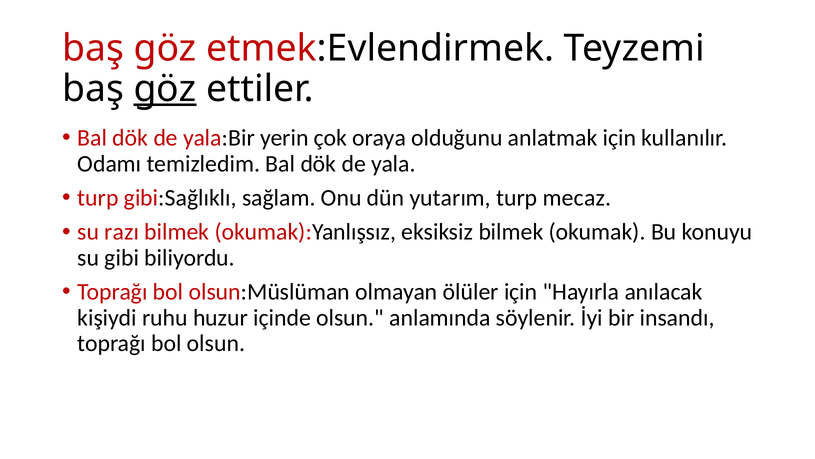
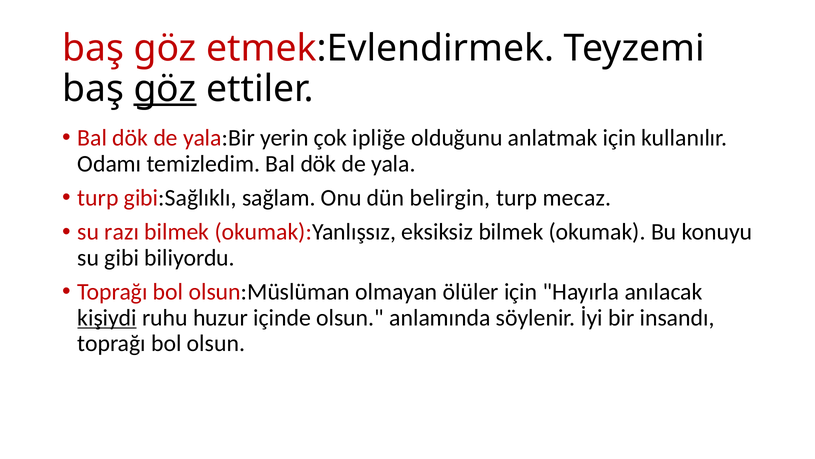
oraya: oraya -> ipliğe (379, 138)
yutarım: yutarım -> belirgin (450, 198)
kişiydi underline: none -> present (107, 317)
